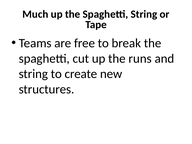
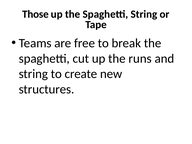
Much: Much -> Those (35, 14)
